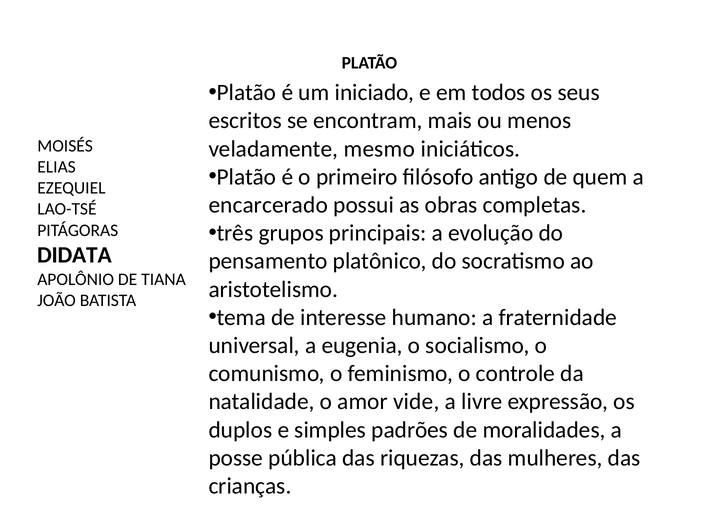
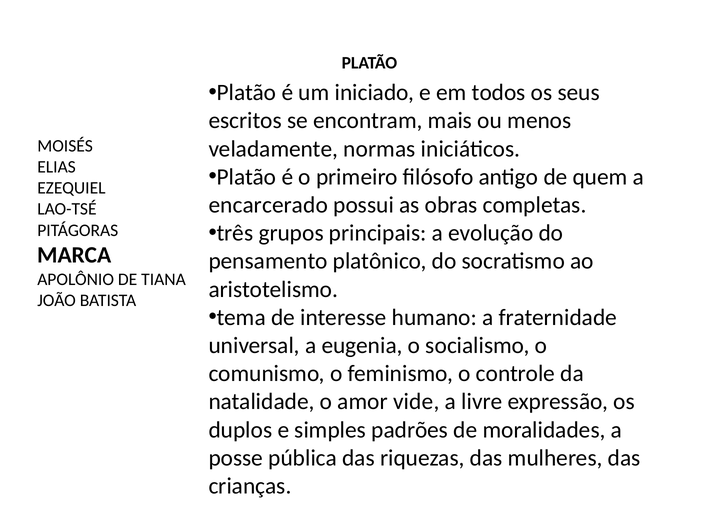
mesmo: mesmo -> normas (379, 149)
DIDATA: DIDATA -> MARCA (74, 255)
